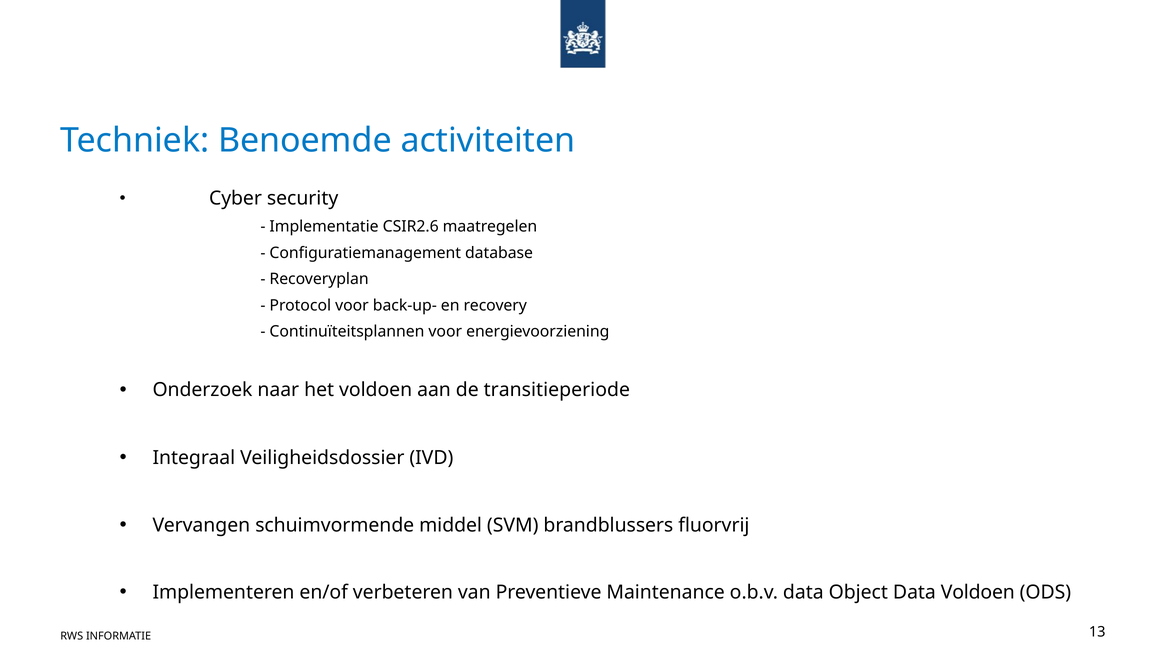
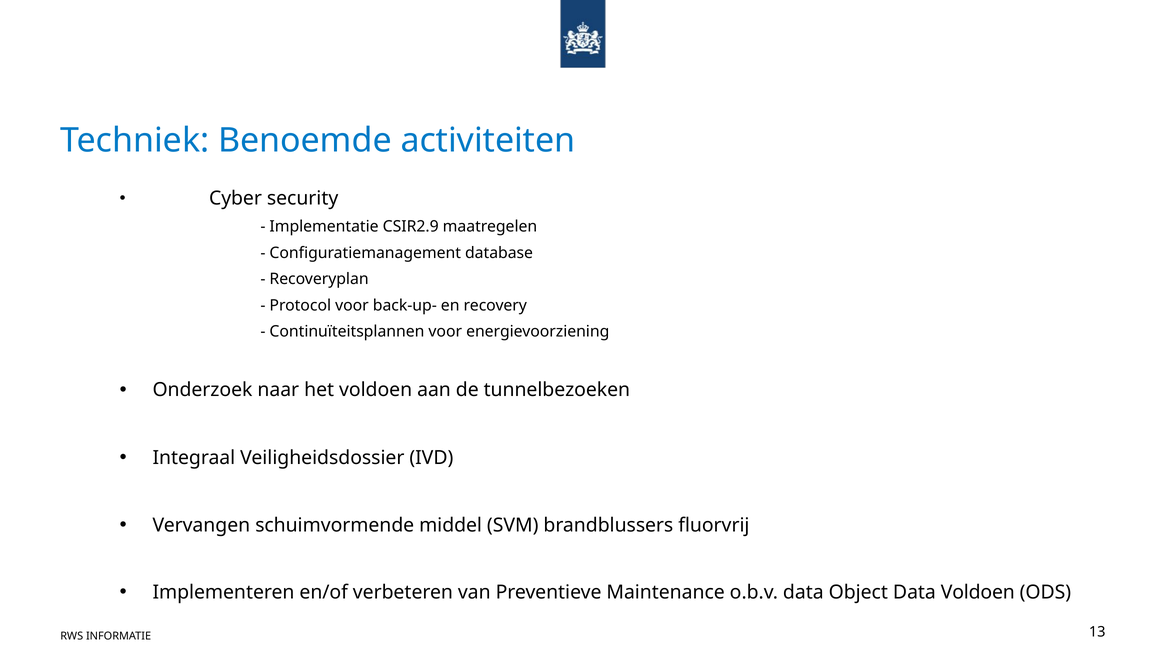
CSIR2.6: CSIR2.6 -> CSIR2.9 (411, 227)
transitieperiode: transitieperiode -> tunnelbezoeken (557, 390)
